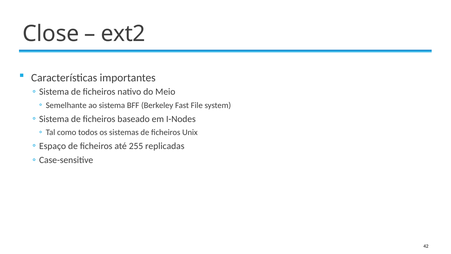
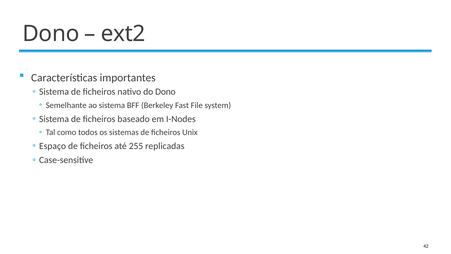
Close: Close -> Dono (51, 34)
do Meio: Meio -> Dono (165, 92)
